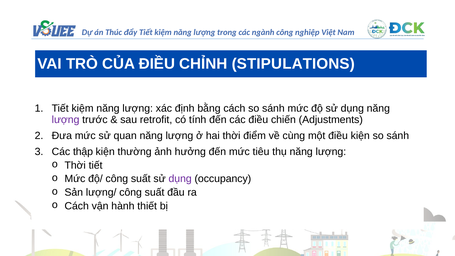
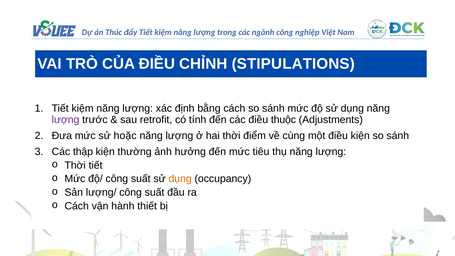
chiến: chiến -> thuộc (283, 120)
quan: quan -> hoặc (125, 136)
dụng colour: purple -> orange (180, 179)
